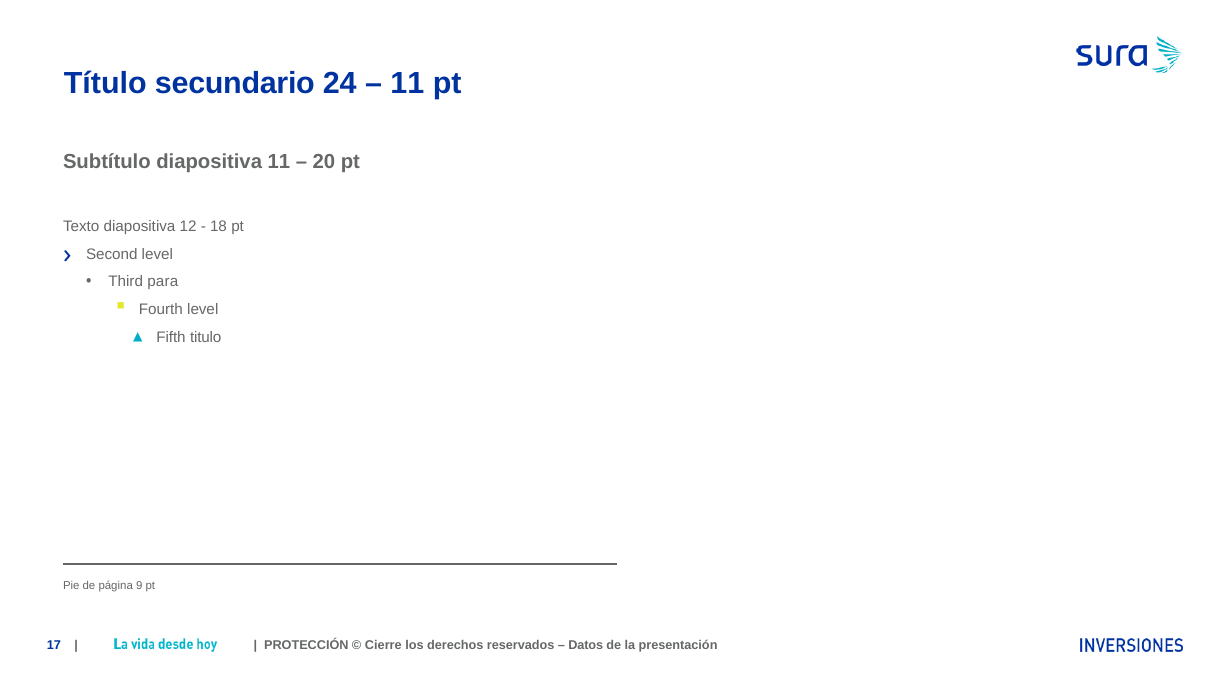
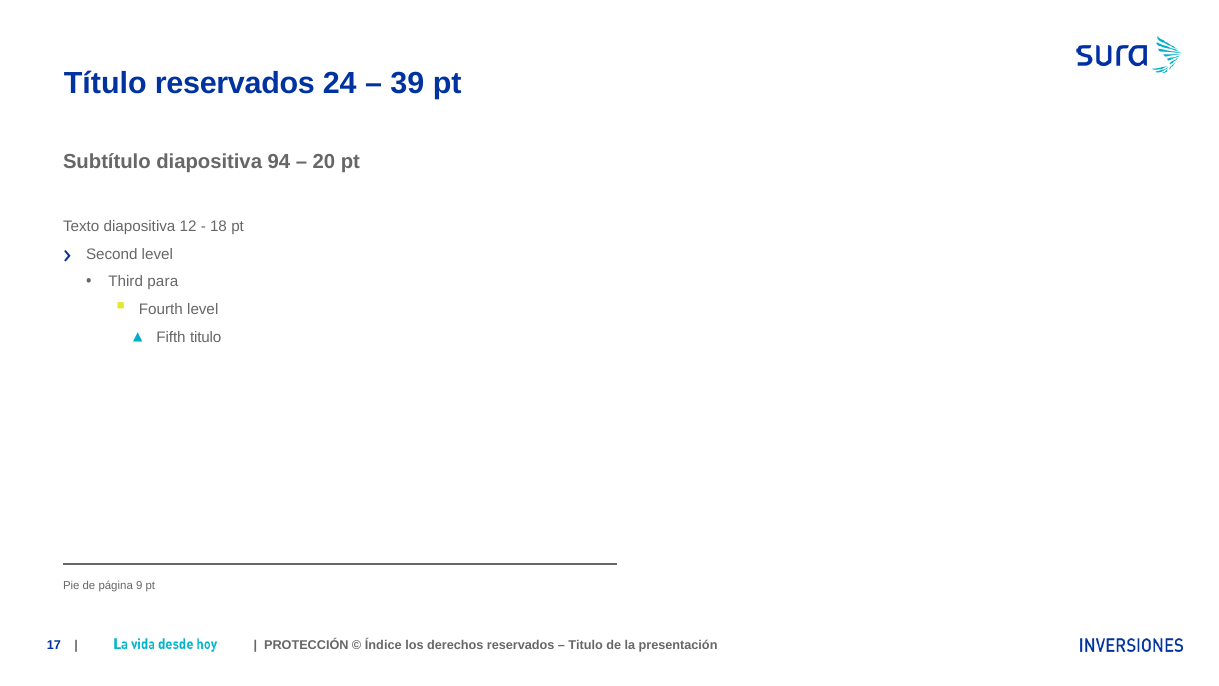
Título secundario: secundario -> reservados (235, 83)
11: 11 -> 39 (407, 83)
diapositiva 11: 11 -> 94 (279, 161)
Cierre: Cierre -> Índice (383, 645)
Datos: Datos -> Titulo (586, 645)
